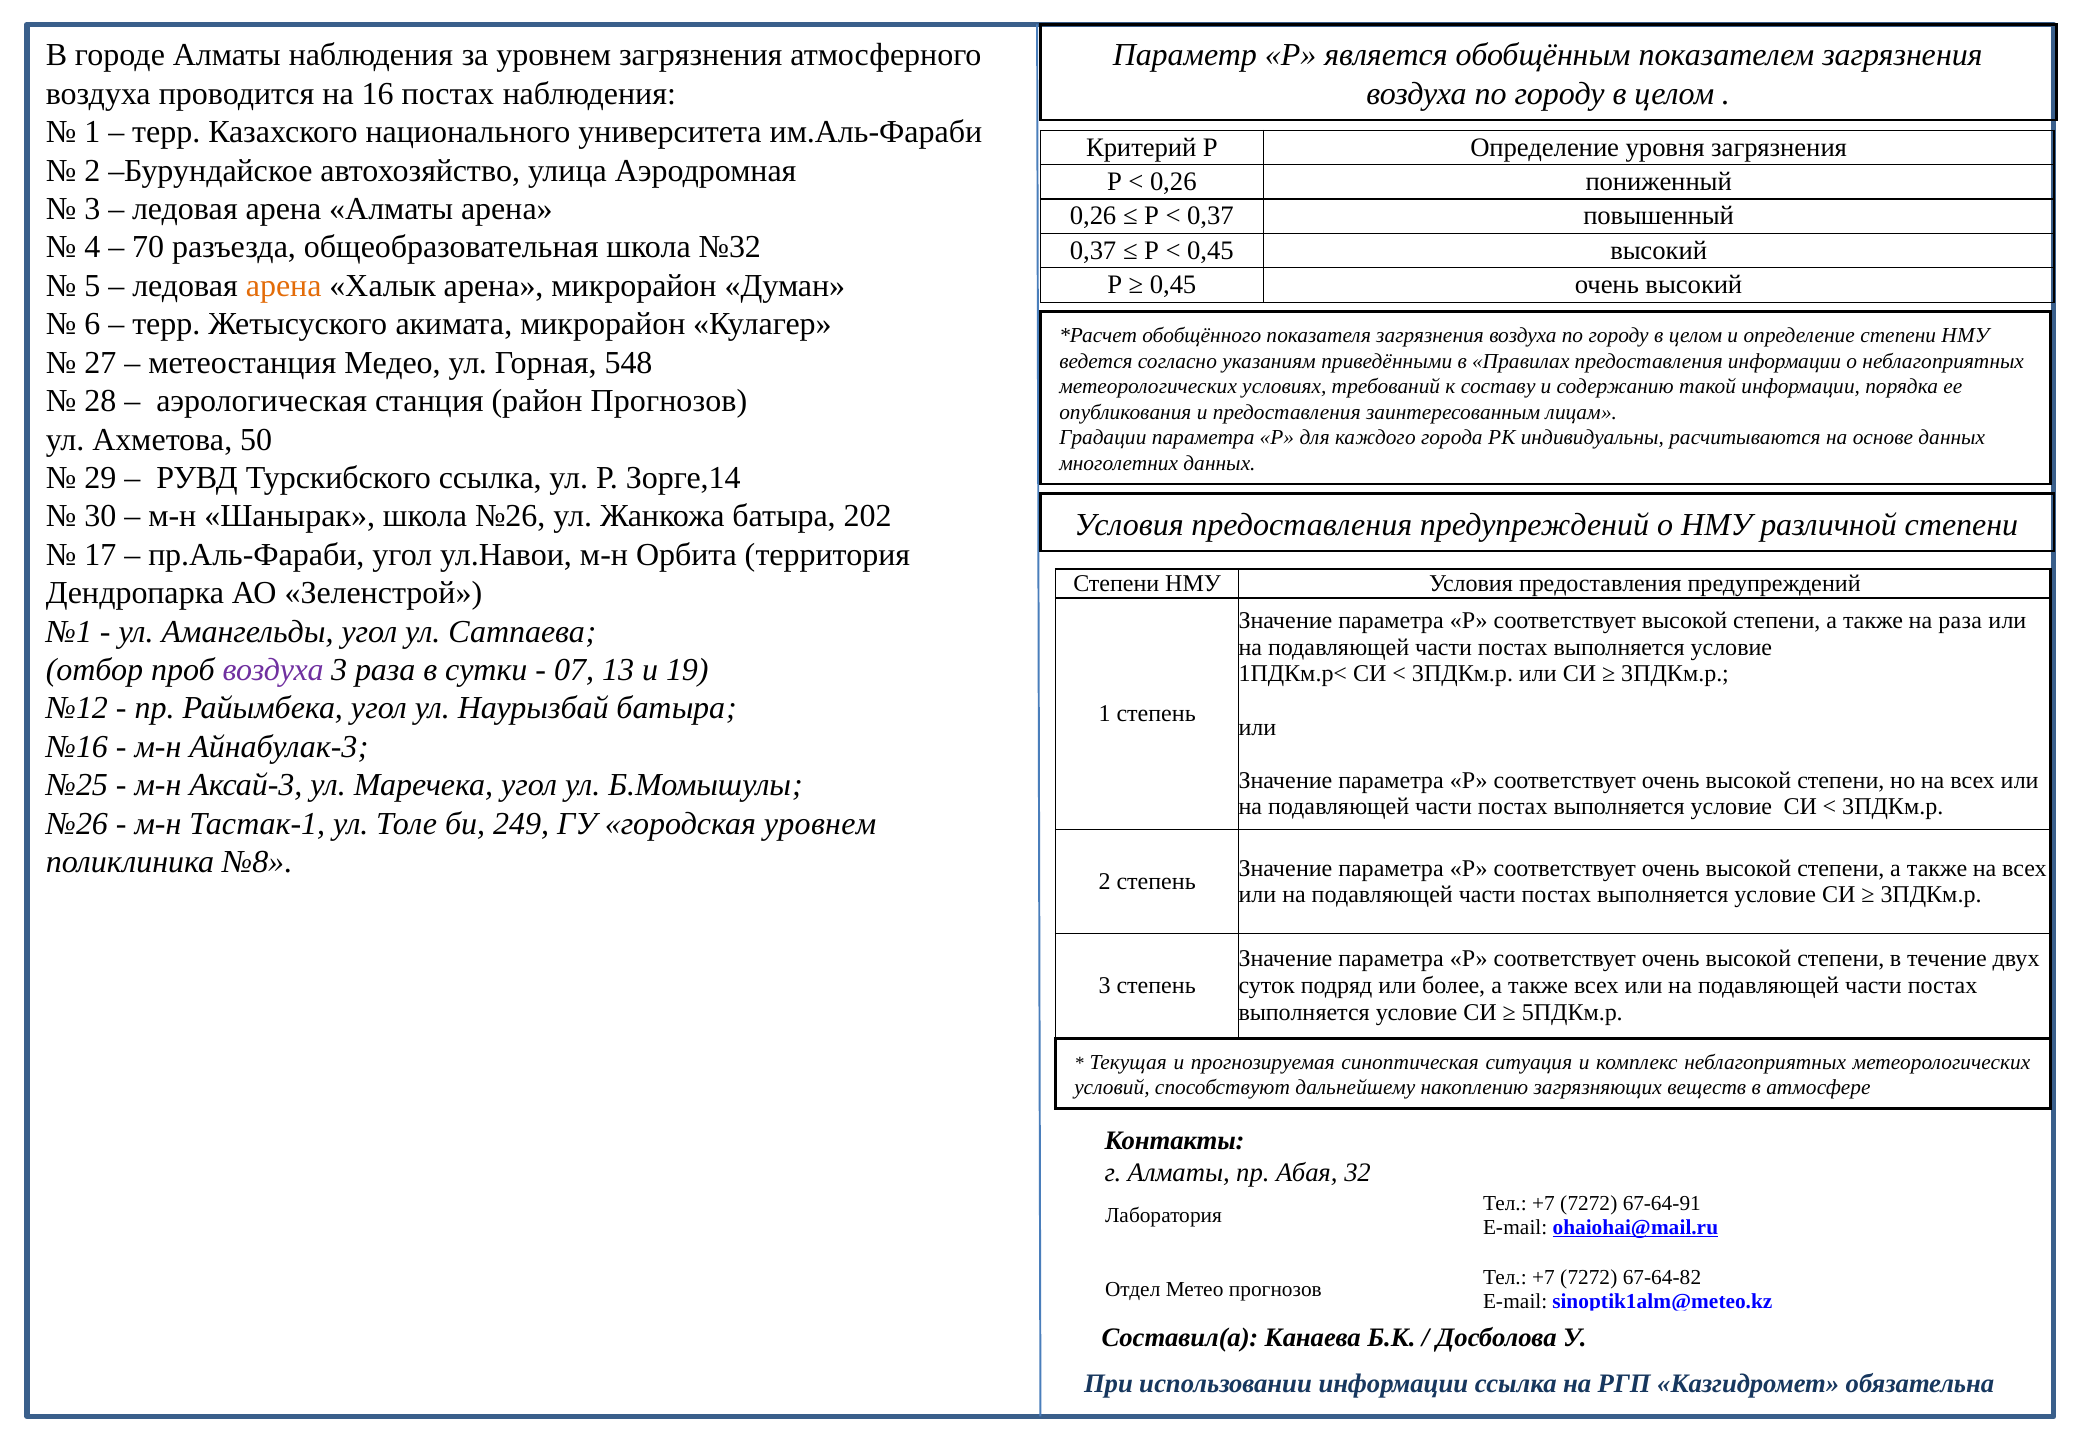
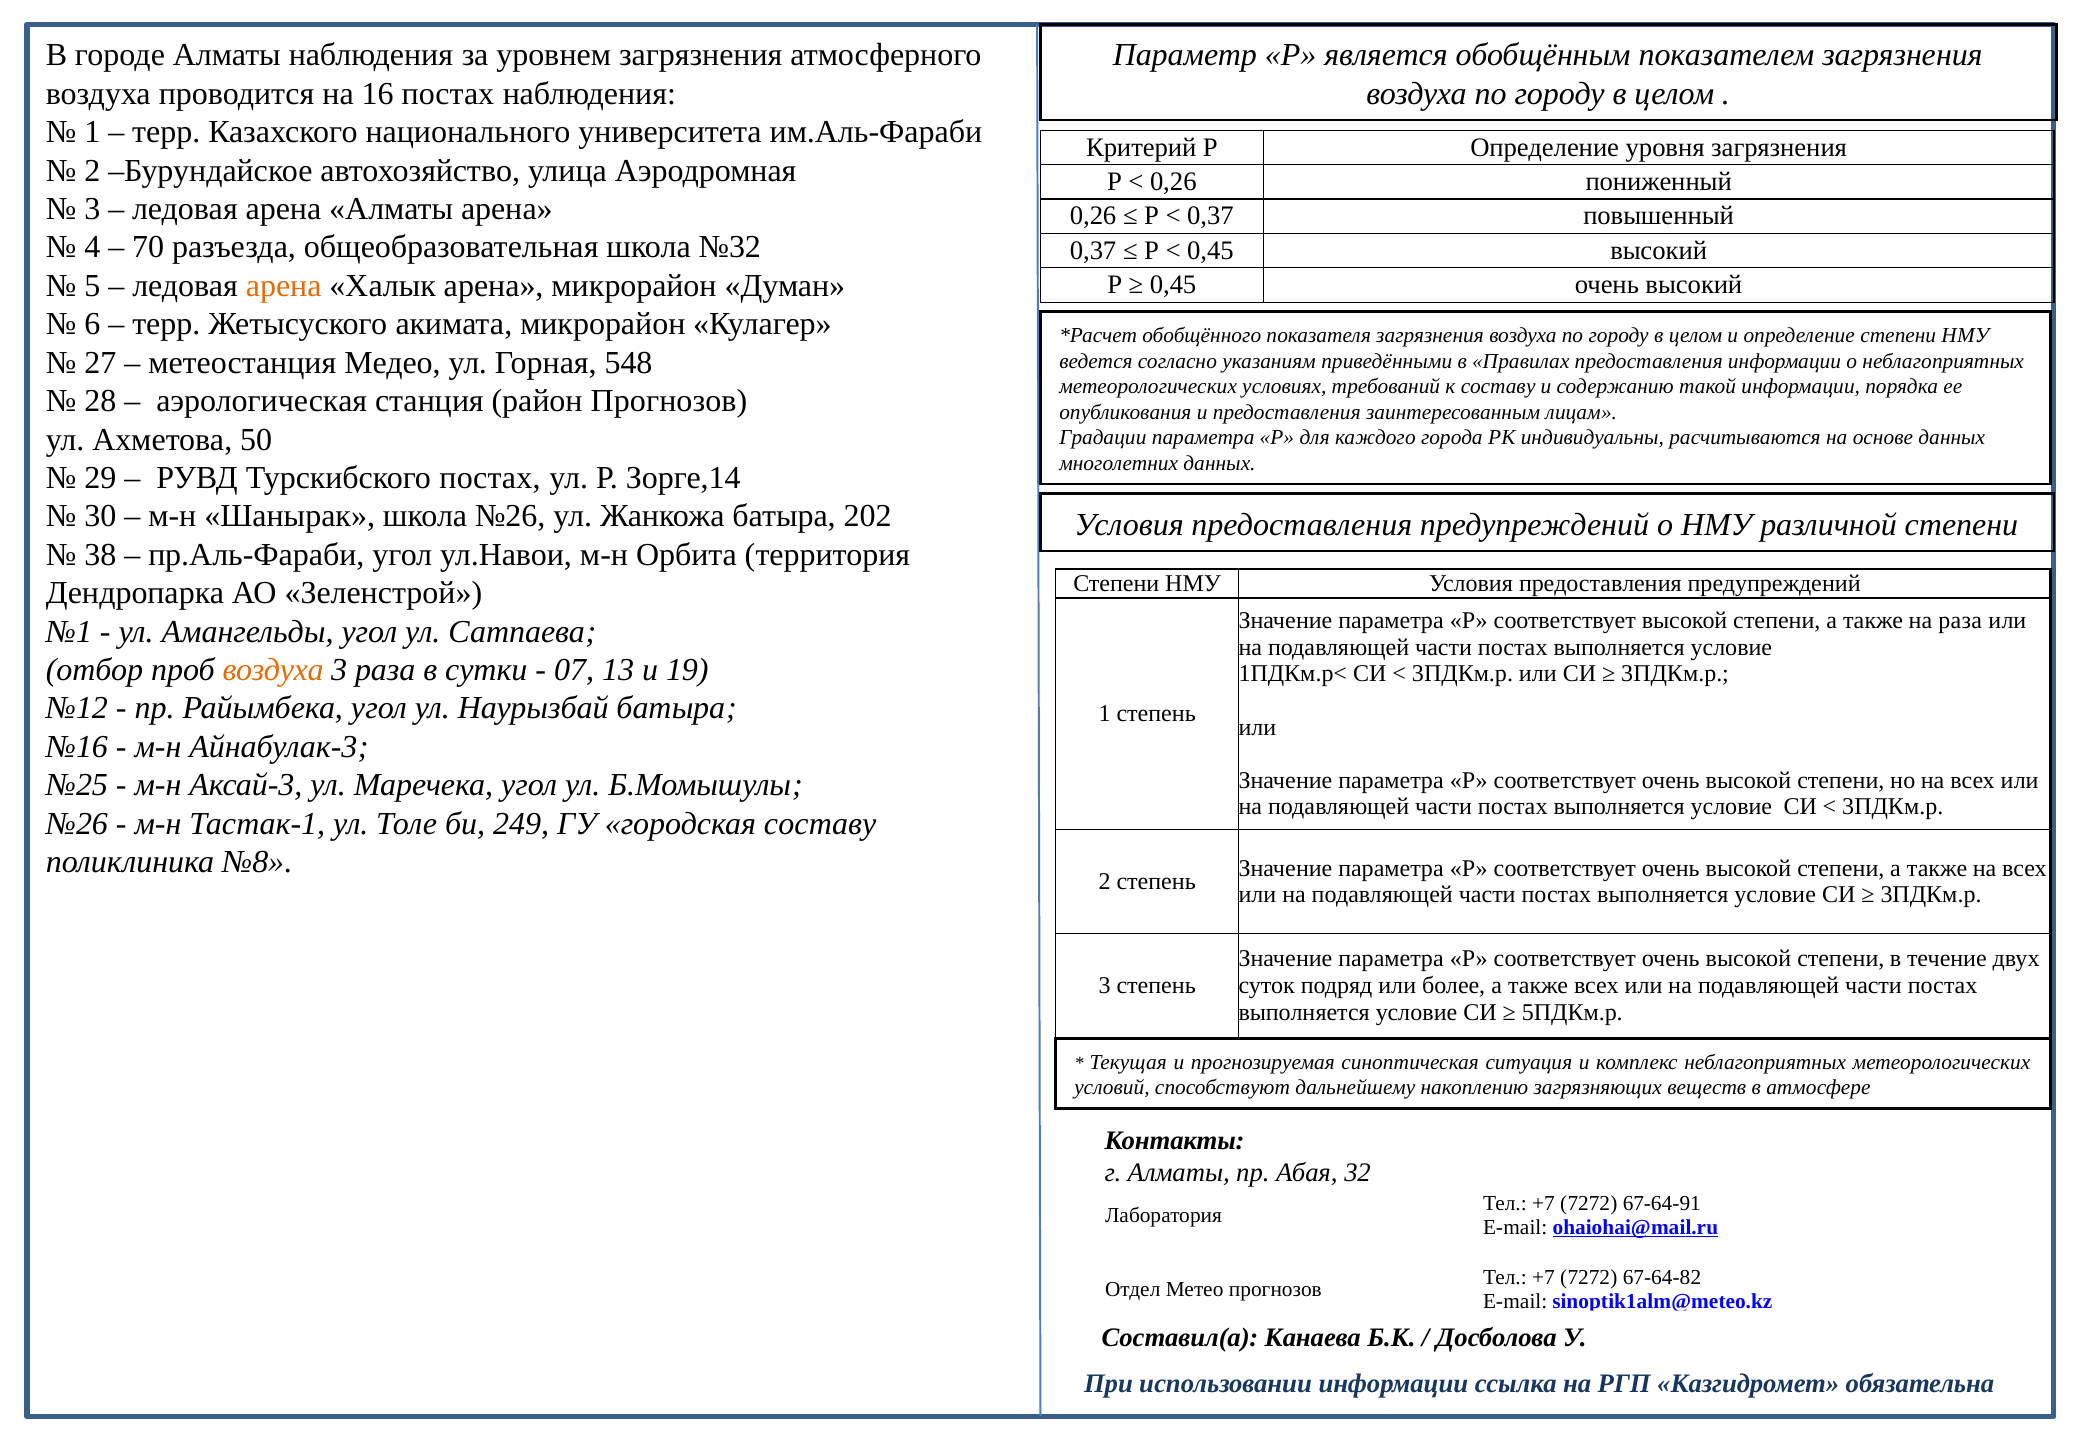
Турскибского ссылка: ссылка -> постах (490, 478)
17: 17 -> 38 (100, 555)
воздуха colour: purple -> orange (273, 670)
городская уровнем: уровнем -> составу (820, 824)
